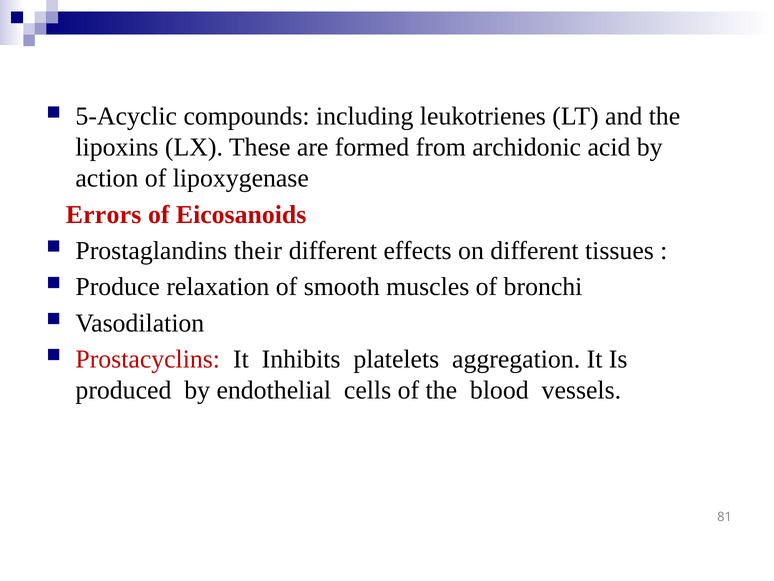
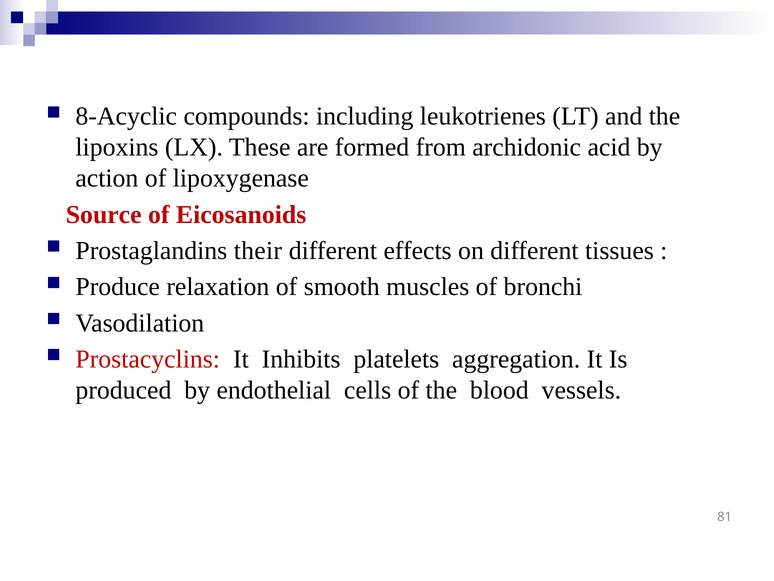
5-Acyclic: 5-Acyclic -> 8-Acyclic (126, 116)
Errors: Errors -> Source (104, 214)
